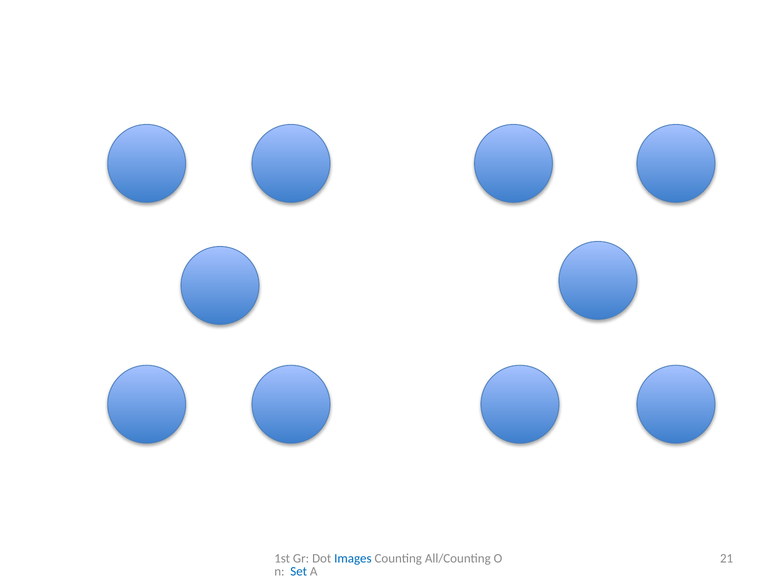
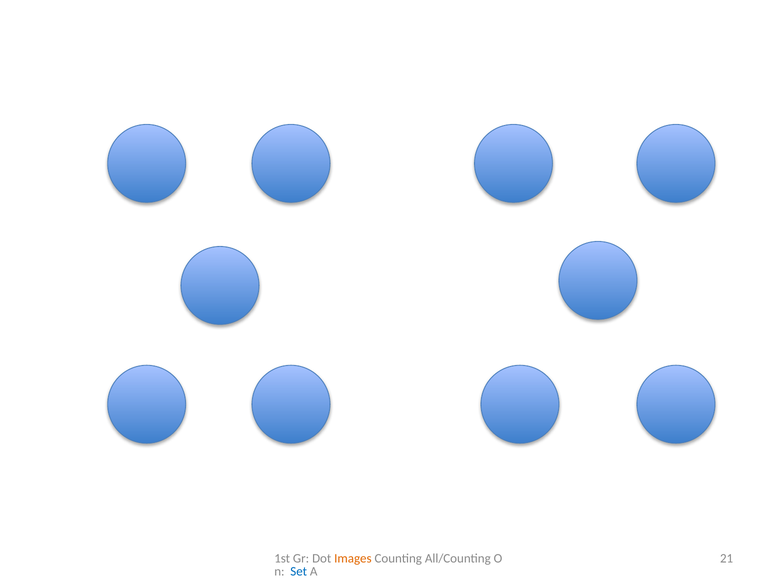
Images colour: blue -> orange (353, 559)
